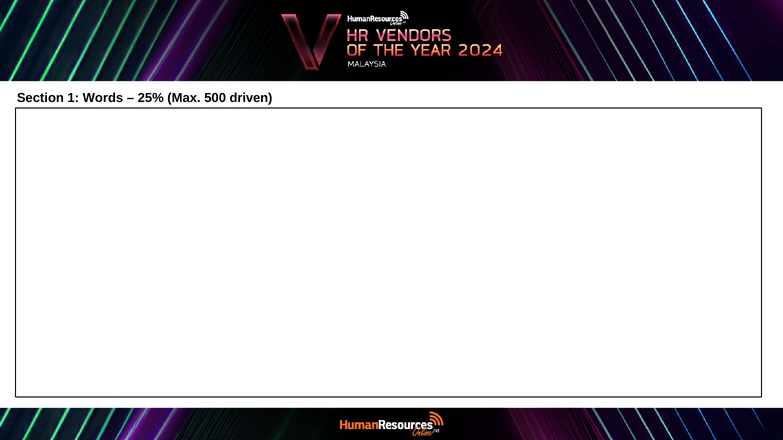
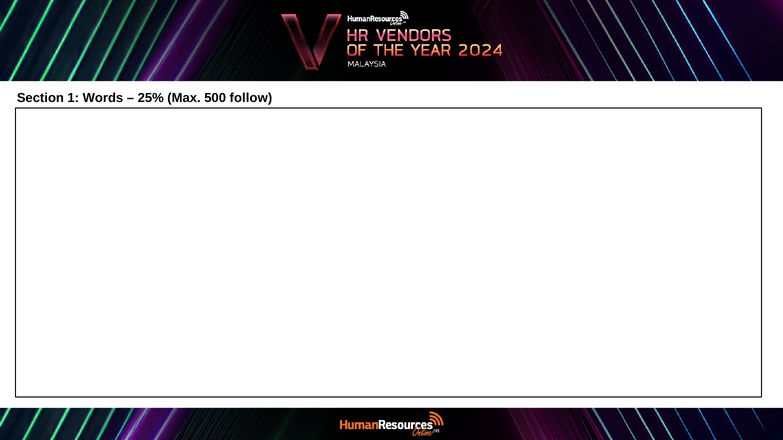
driven: driven -> follow (251, 98)
